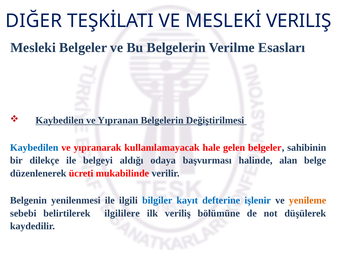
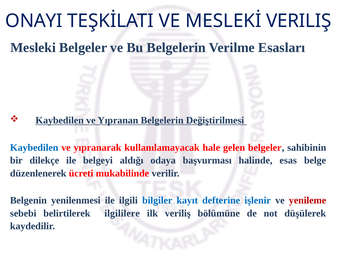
DIĞER: DIĞER -> ONAYI (34, 21)
alan: alan -> esas (288, 160)
yenileme colour: orange -> red (308, 200)
